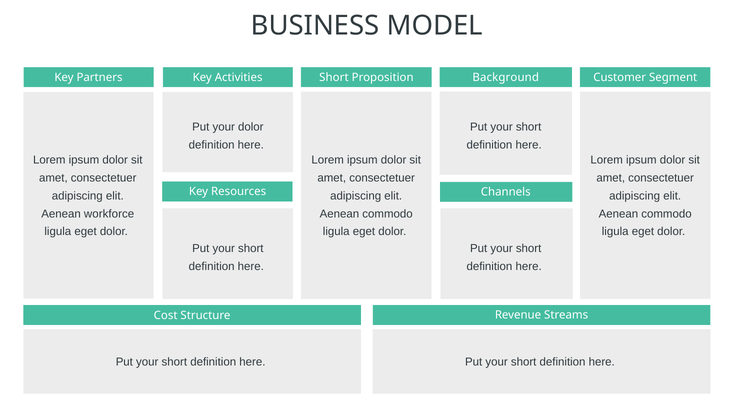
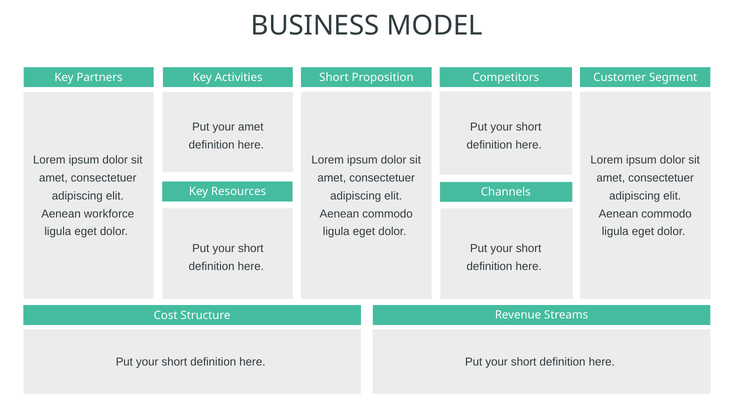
Background: Background -> Competitors (506, 77)
your dolor: dolor -> amet (251, 127)
